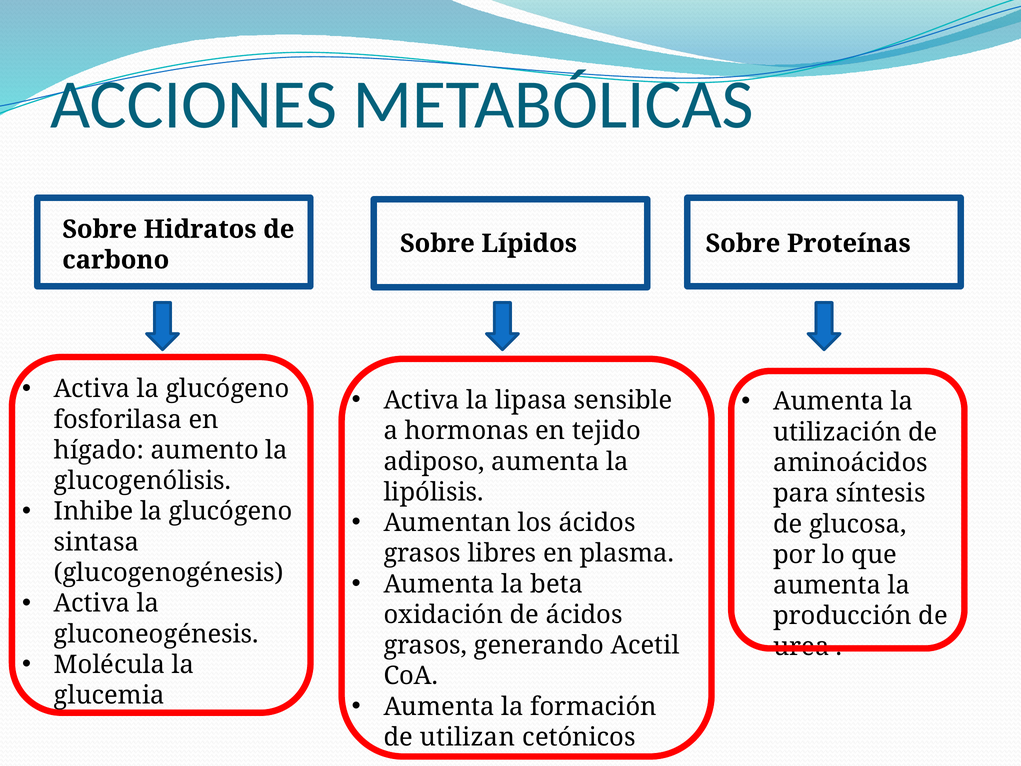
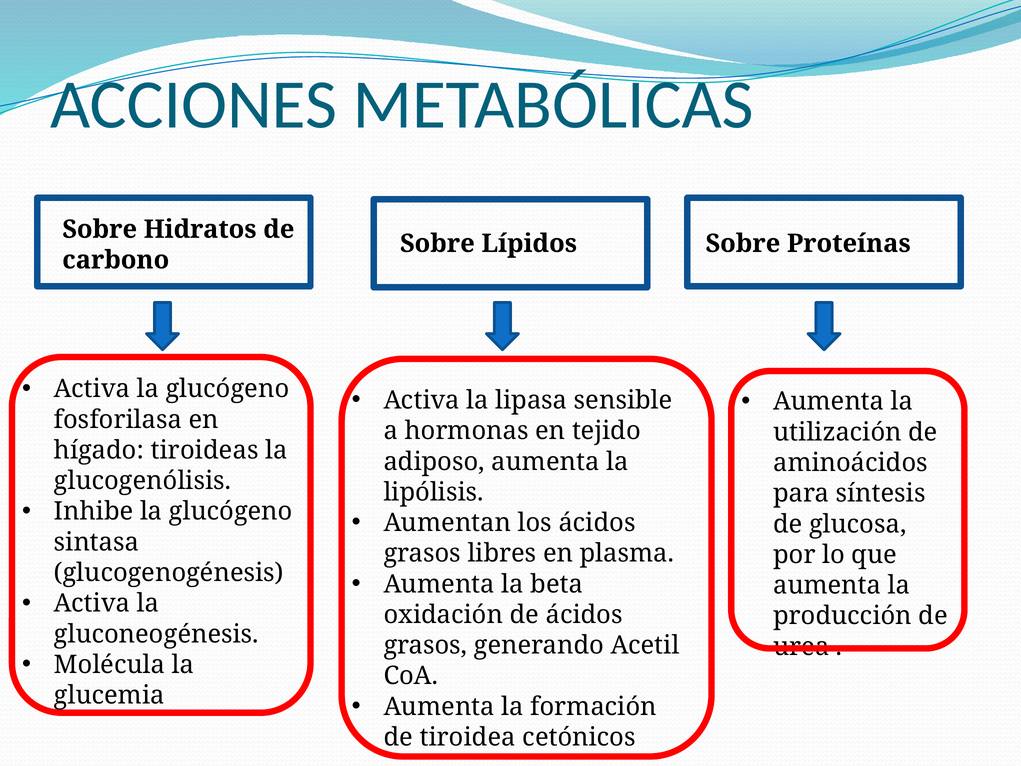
aumento: aumento -> tiroideas (205, 450)
utilizan: utilizan -> tiroidea (468, 737)
